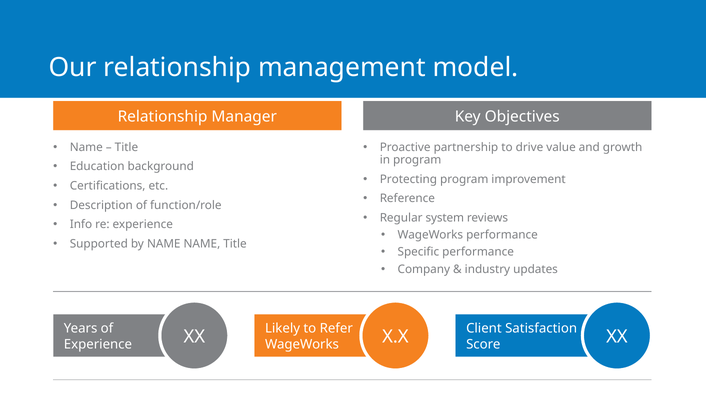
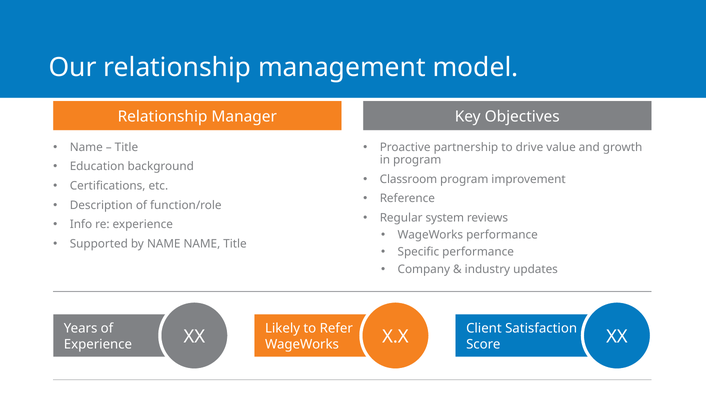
Protecting: Protecting -> Classroom (408, 179)
